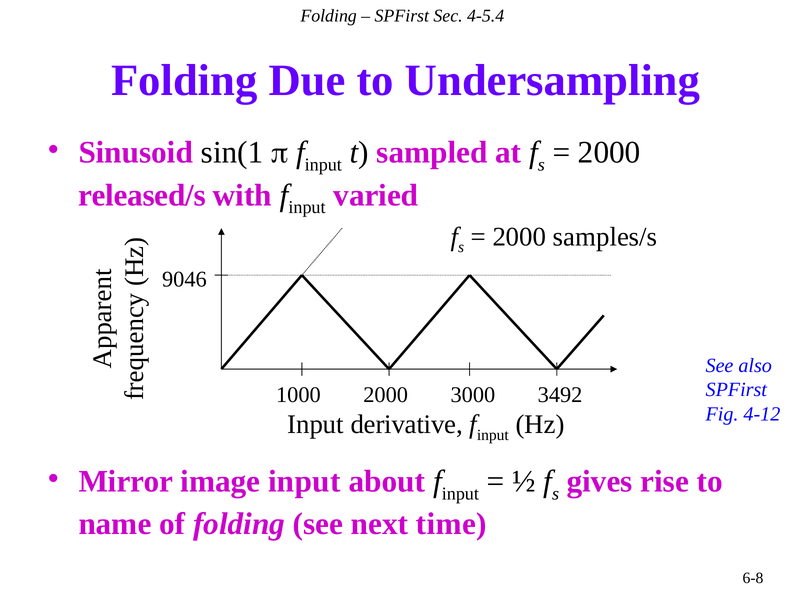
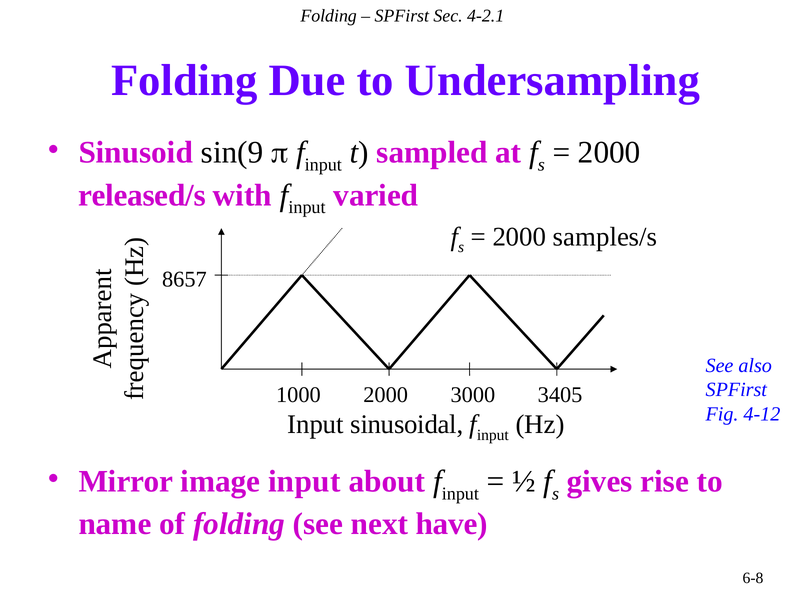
4-5.4: 4-5.4 -> 4-2.1 (486, 16)
sin(1: sin(1 -> sin(9 (232, 152)
9046: 9046 -> 8657 (184, 279)
3492: 3492 -> 3405 (560, 395)
derivative: derivative -> sinusoidal (407, 424)
time: time -> have (452, 524)
